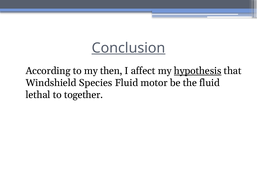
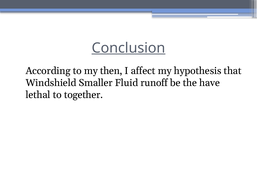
hypothesis underline: present -> none (198, 71)
Species: Species -> Smaller (96, 83)
motor: motor -> runoff (154, 83)
the fluid: fluid -> have (210, 83)
